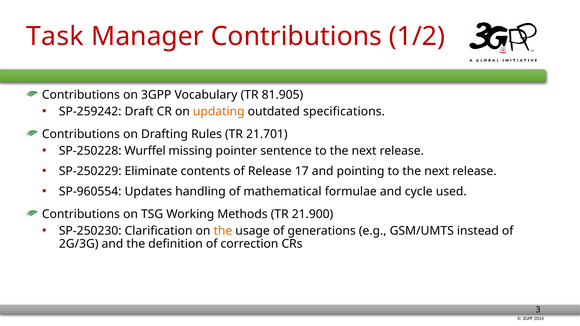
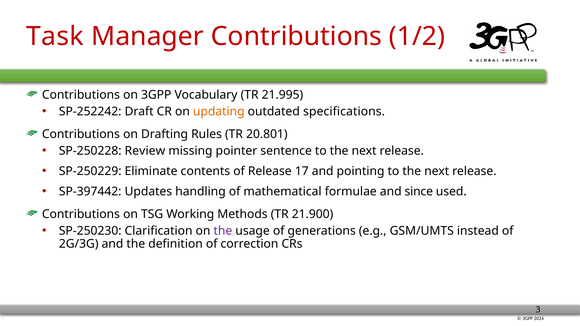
81.905: 81.905 -> 21.995 (282, 95)
SP-259242: SP-259242 -> SP-252242 (90, 111)
21.701: 21.701 -> 20.801 (267, 134)
Wurffel: Wurffel -> Review (145, 151)
SP-960554: SP-960554 -> SP-397442 (90, 192)
cycle: cycle -> since (419, 192)
the colour: orange -> purple (223, 231)
